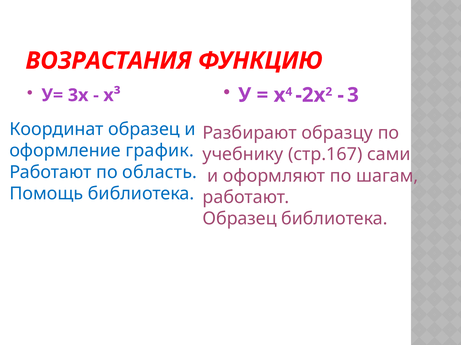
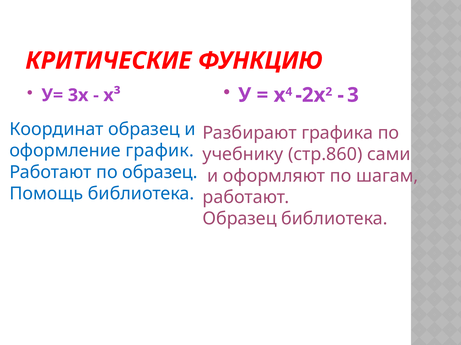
ВОЗРАСТАНИЯ: ВОЗРАСТАНИЯ -> КРИТИЧЕСКИЕ (108, 61)
образцу: образцу -> графика (337, 133)
стр.167: стр.167 -> стр.860 (325, 155)
по область: область -> образец (160, 173)
